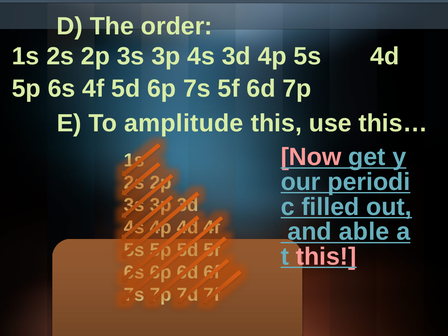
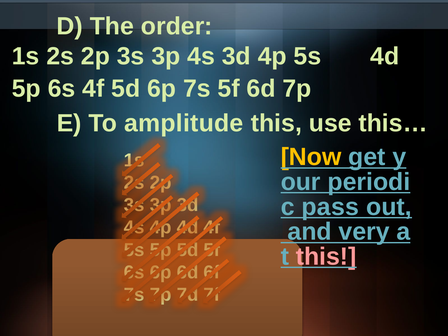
Now colour: pink -> yellow (311, 157)
filled: filled -> pass (330, 207)
able: able -> very (364, 232)
